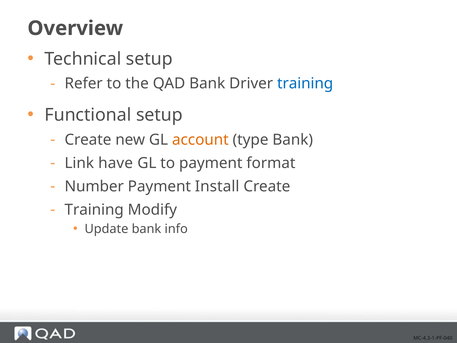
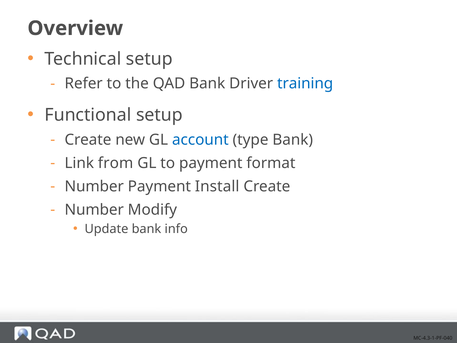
account colour: orange -> blue (200, 140)
have: have -> from (116, 163)
Training: Training -> Number (94, 210)
